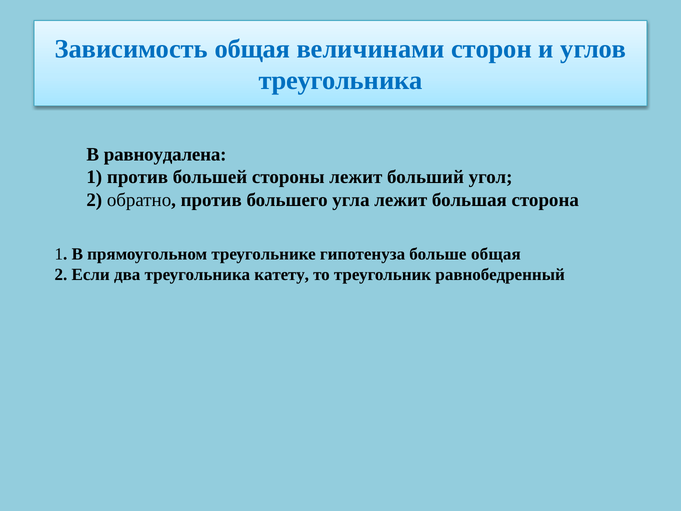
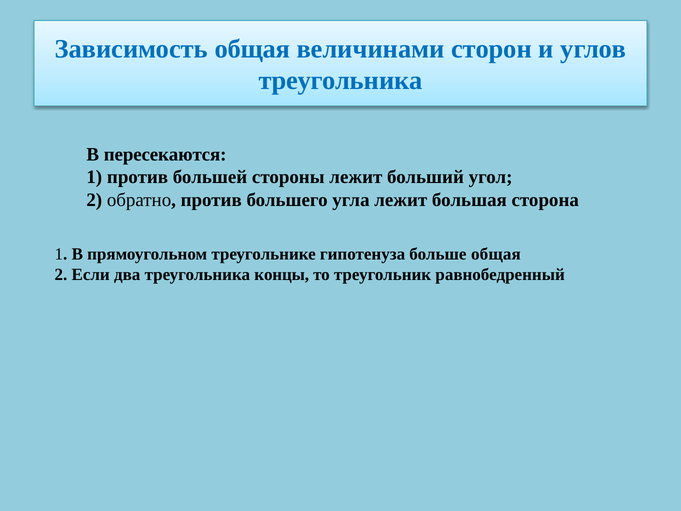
равноудалена: равноудалена -> пересекаются (165, 154)
катету: катету -> концы (282, 275)
